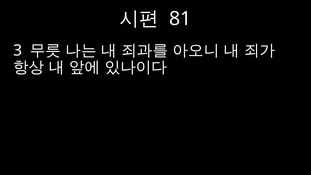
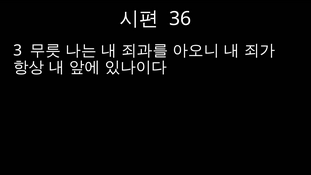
81: 81 -> 36 (180, 19)
